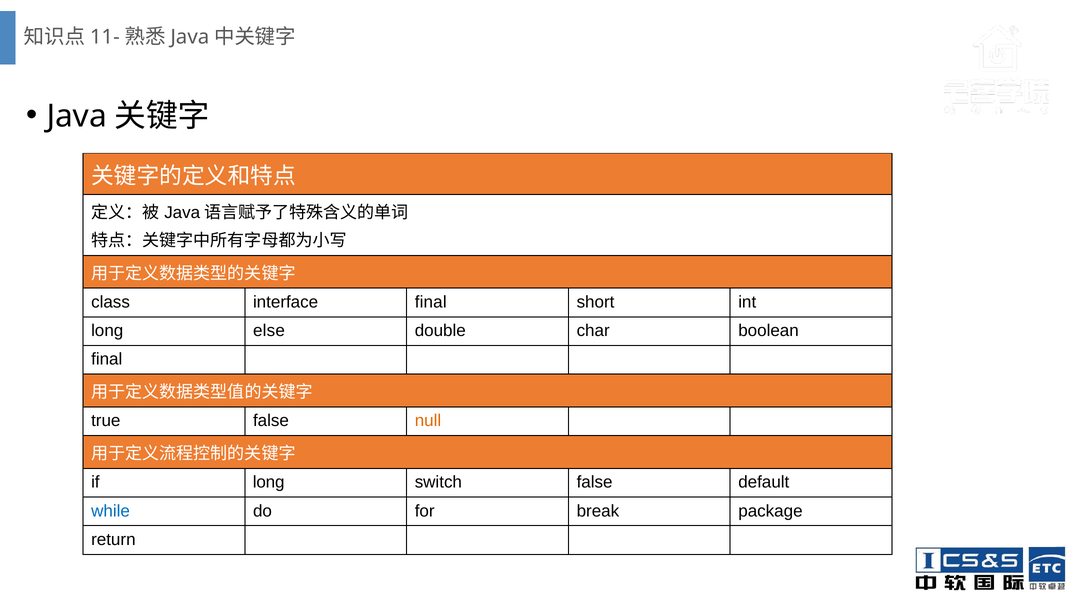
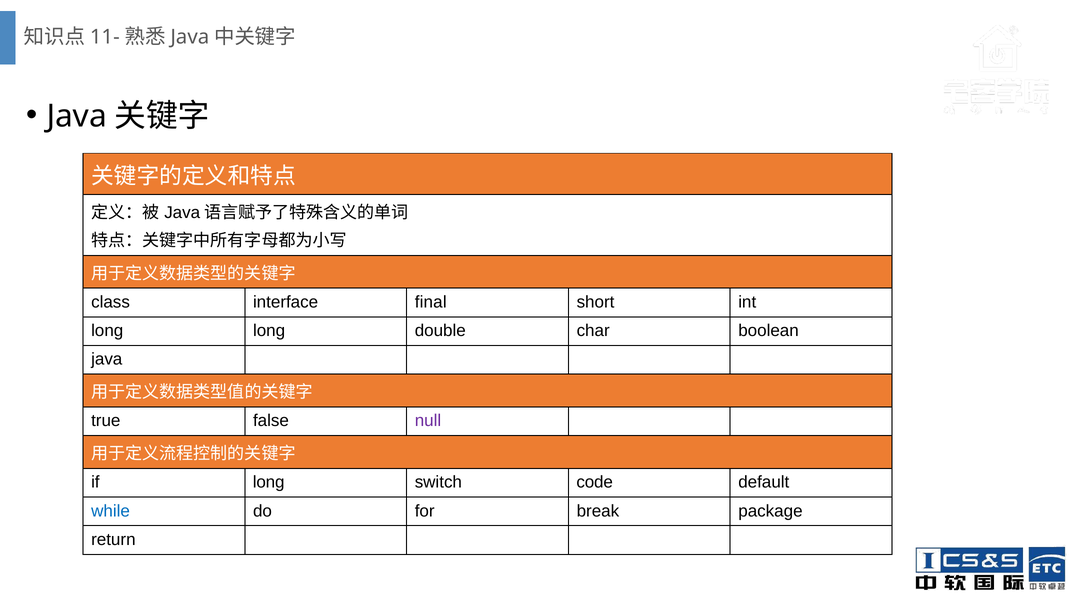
long else: else -> long (269, 331)
final: final -> java (107, 359)
null colour: orange -> purple (428, 421)
switch false: false -> code (595, 482)
